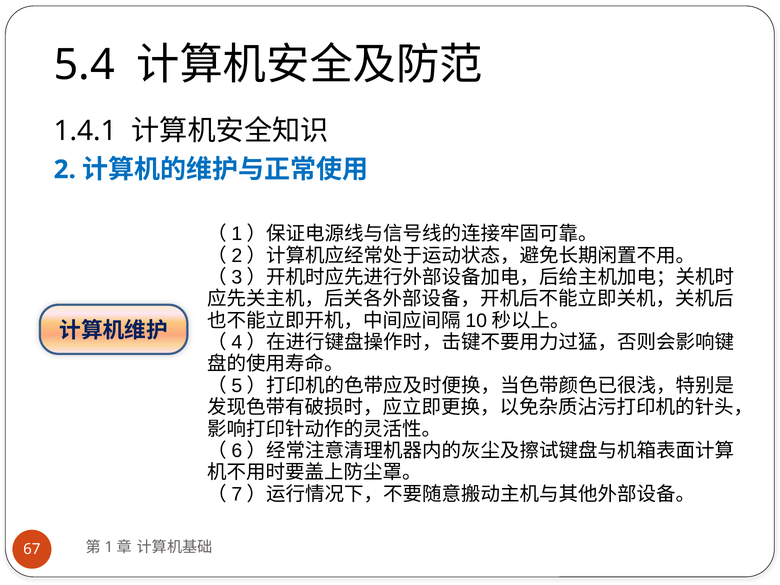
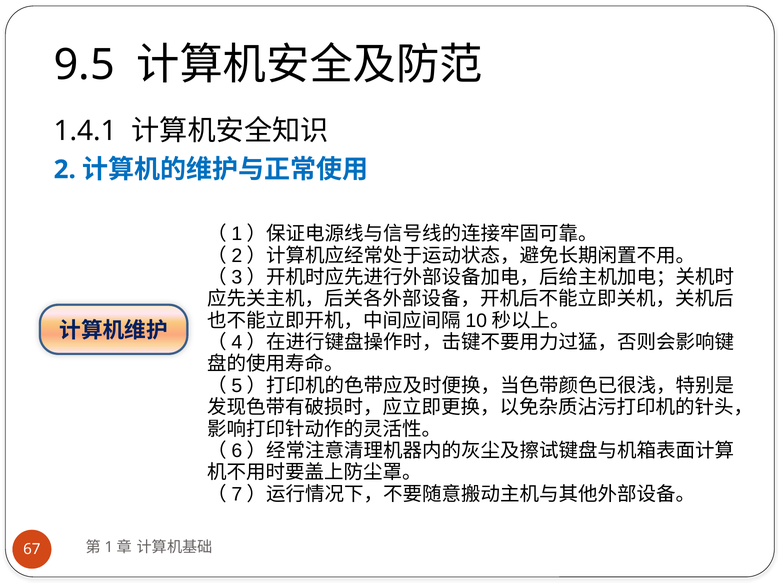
5.4: 5.4 -> 9.5 (84, 65)
